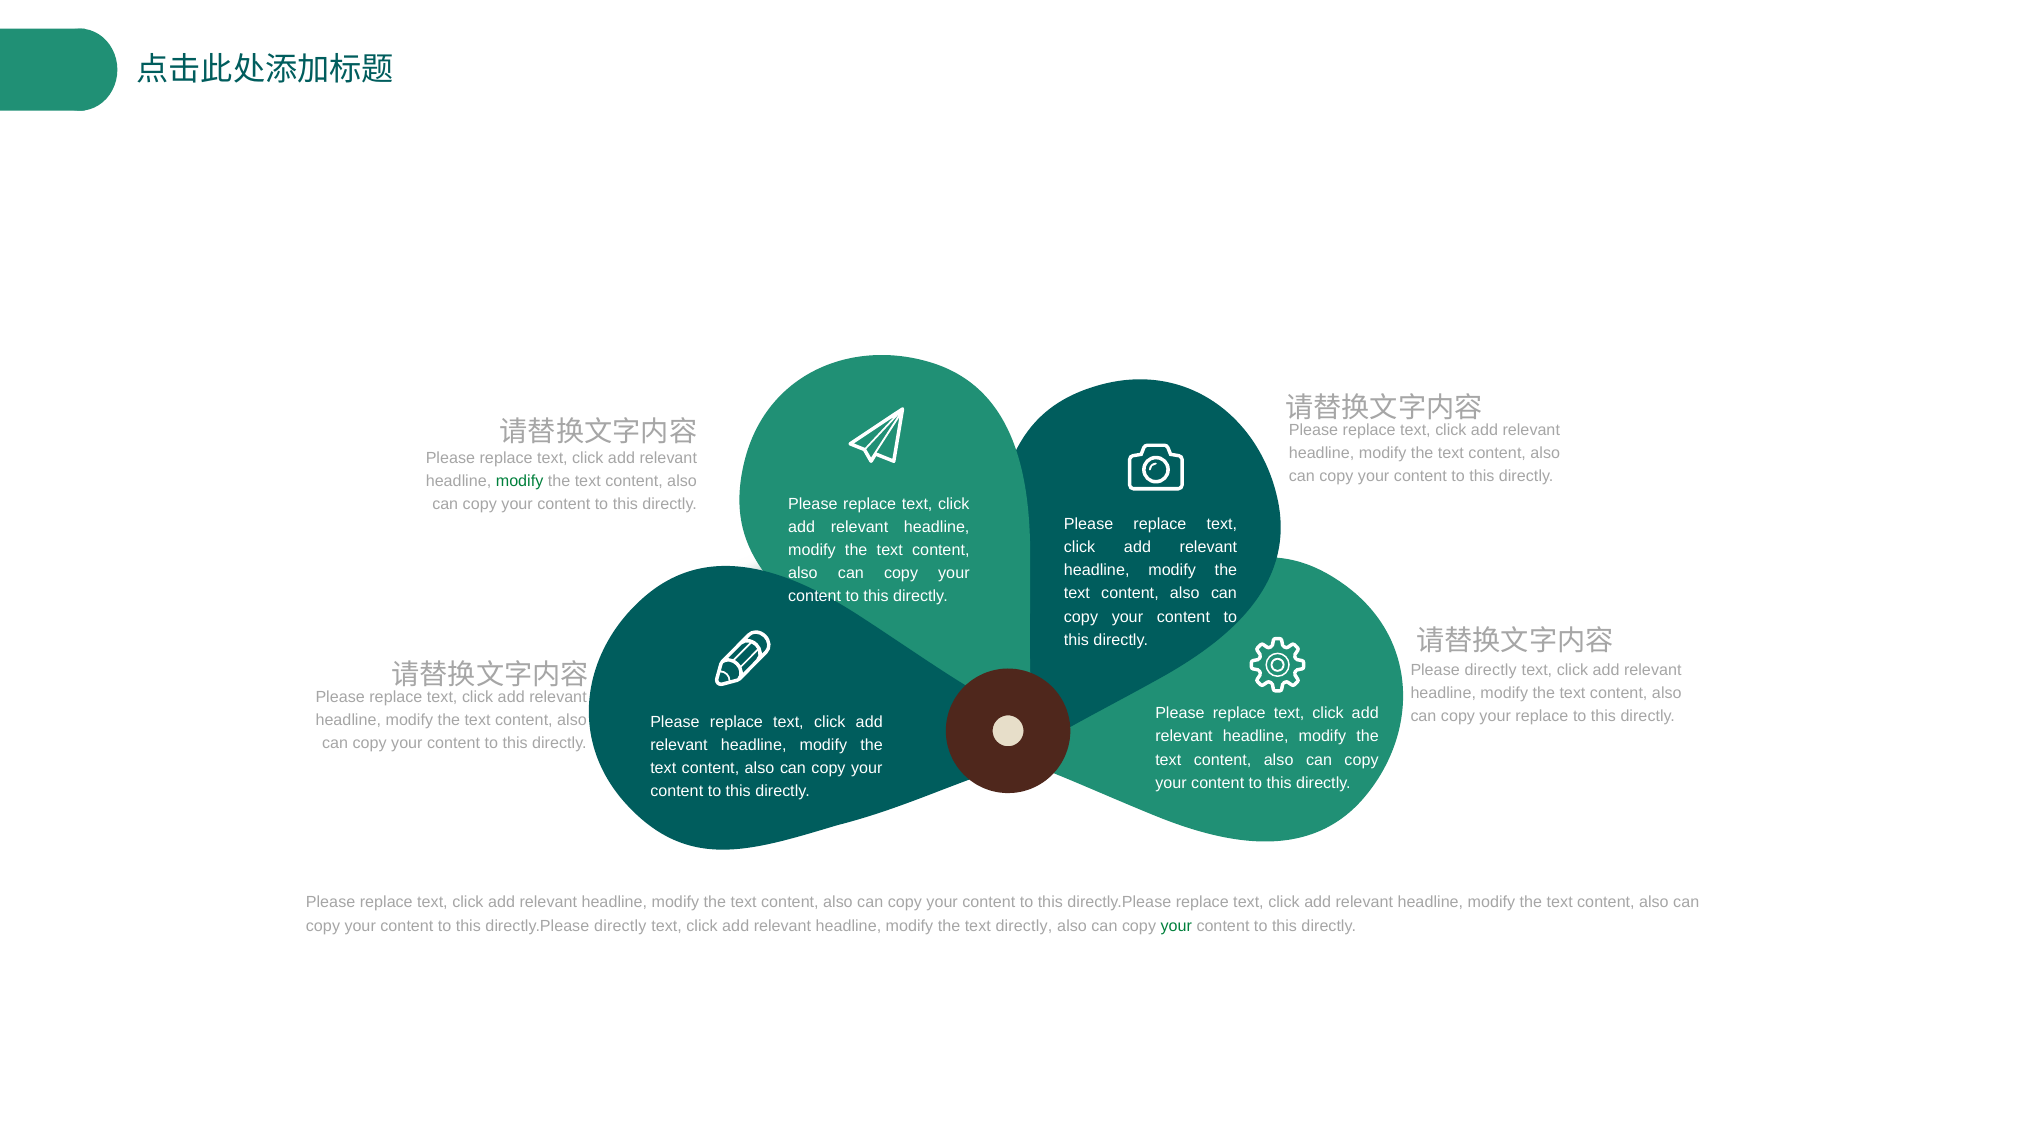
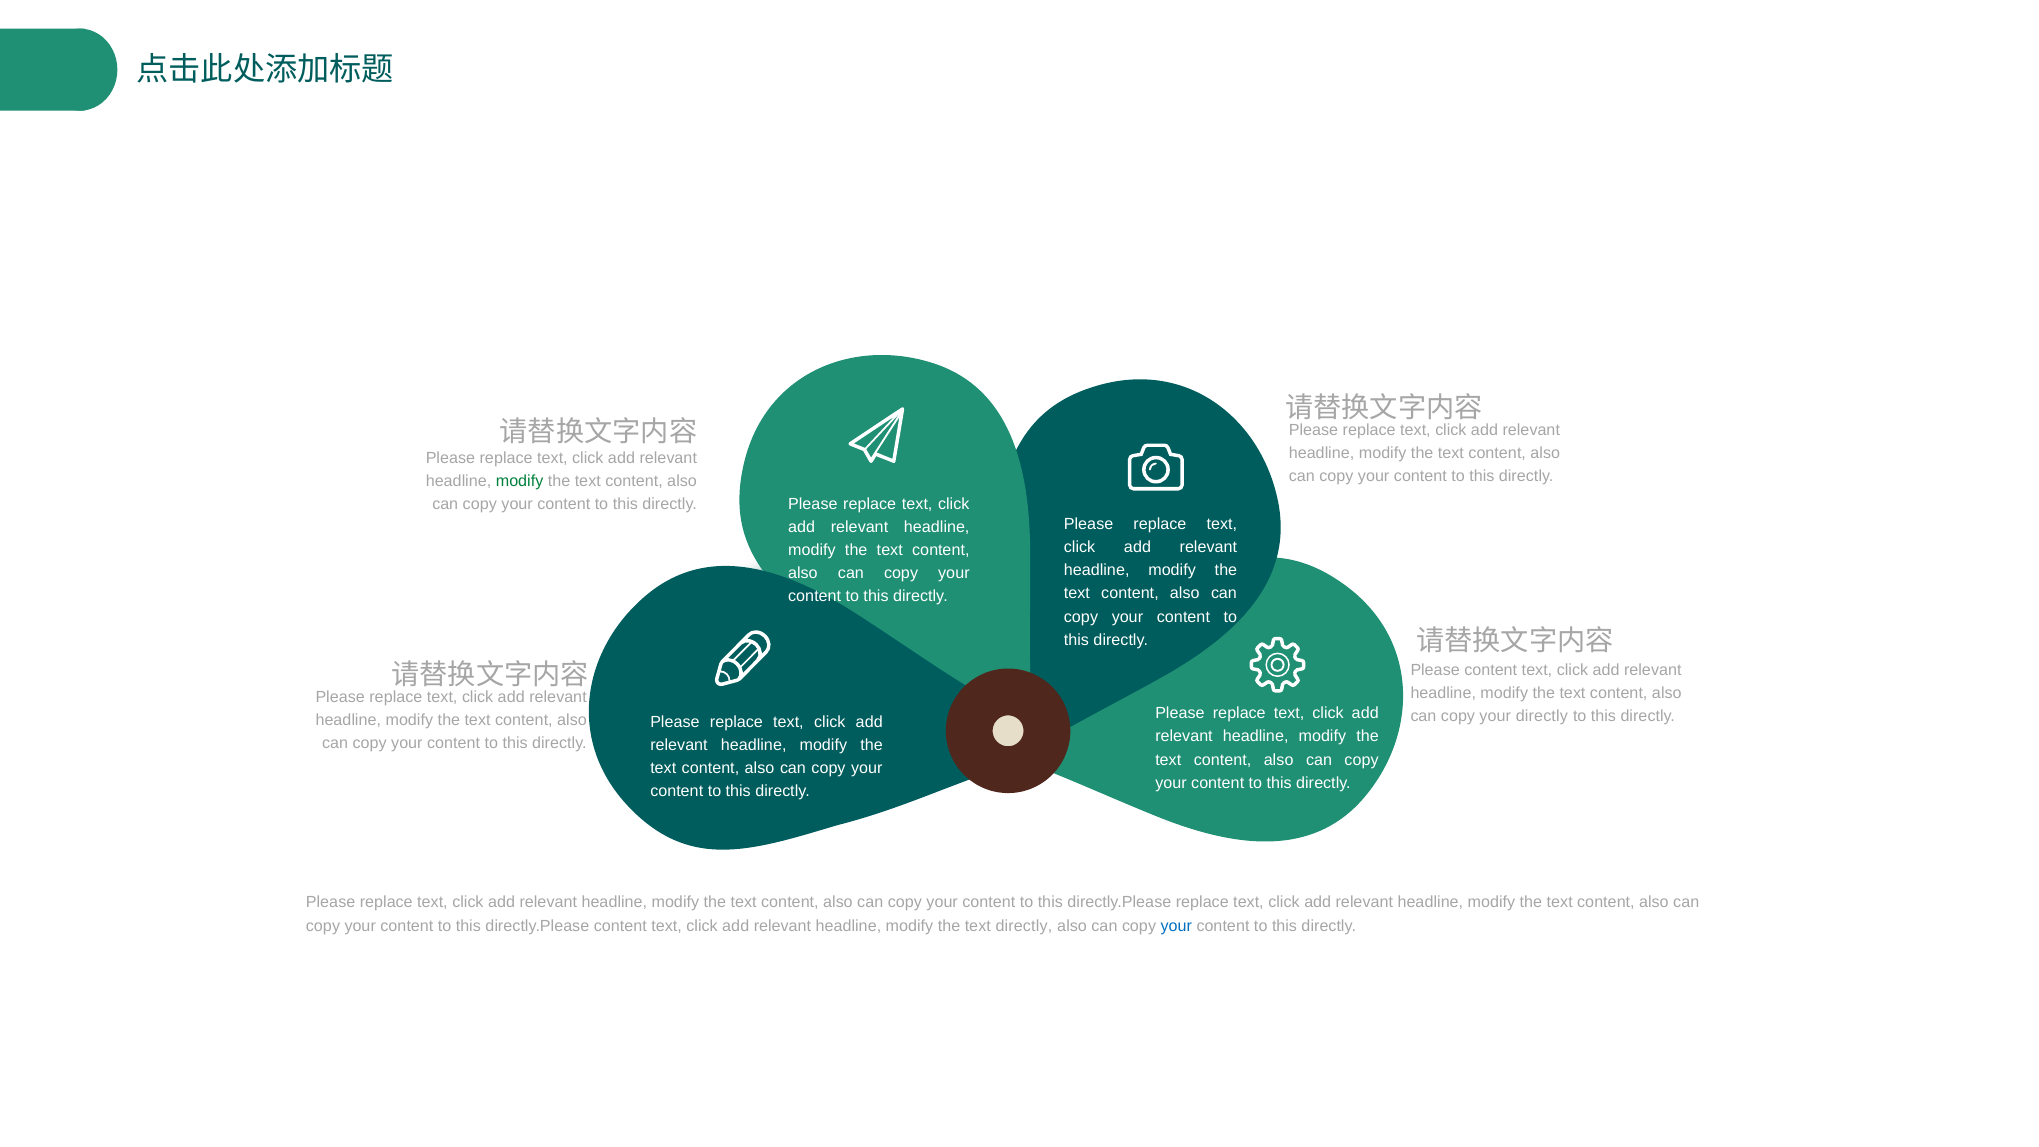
directly: directly -> content (1491, 670)
your replace: replace -> directly (1542, 716)
directly.Please directly: directly -> content (620, 926)
your colour: green -> blue (1176, 926)
